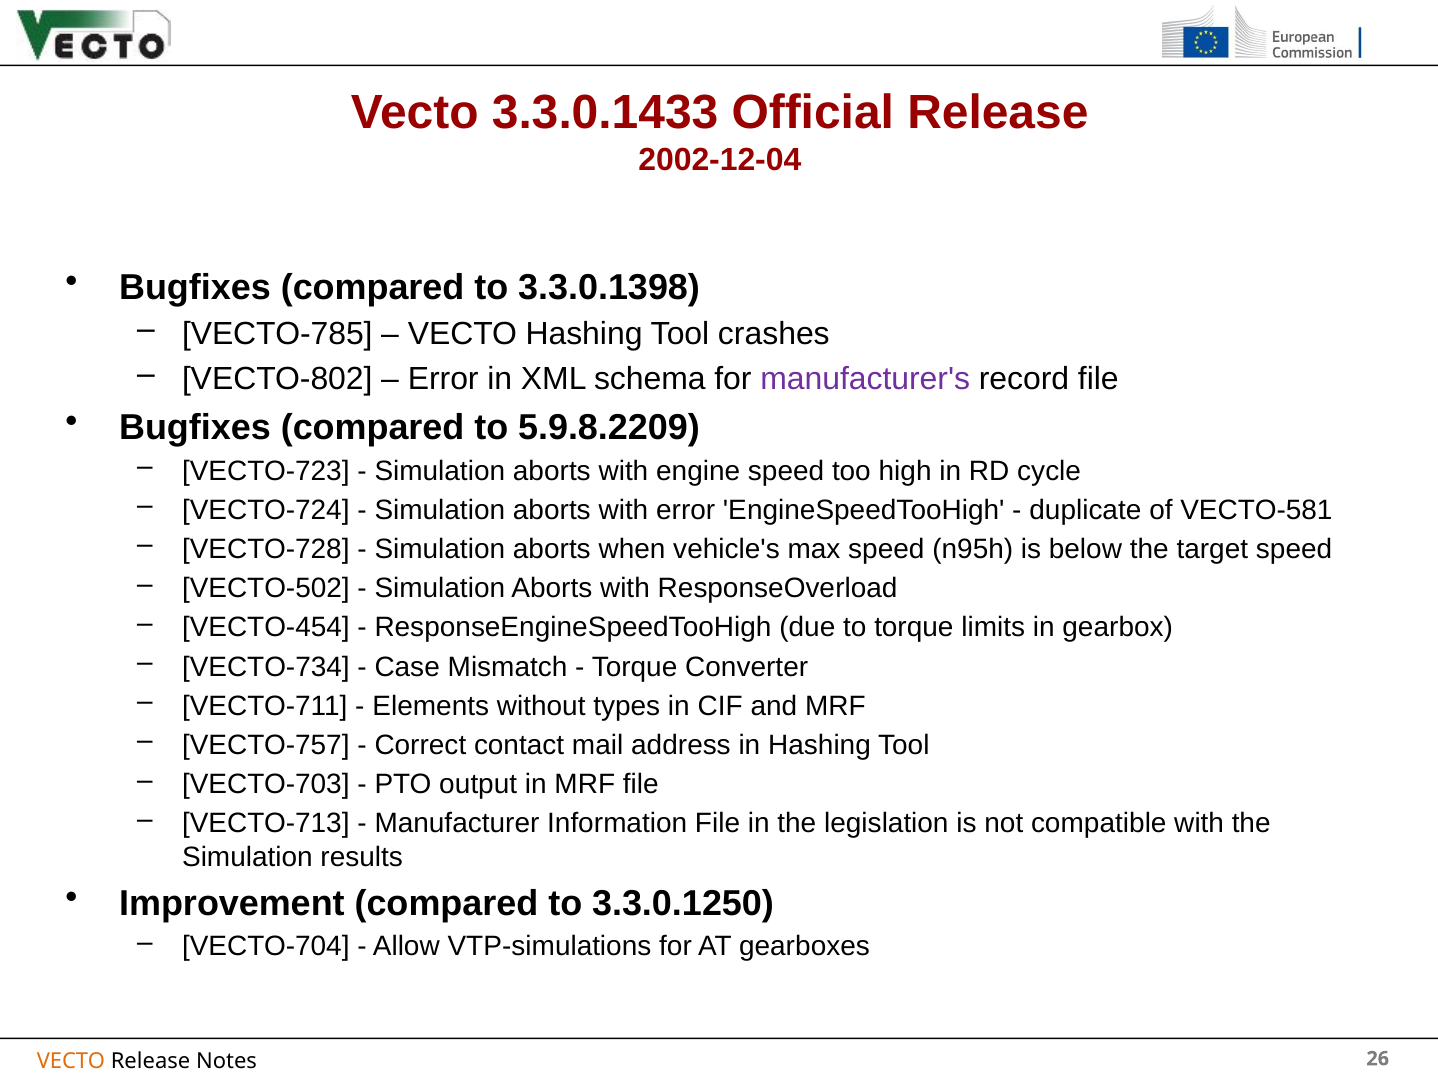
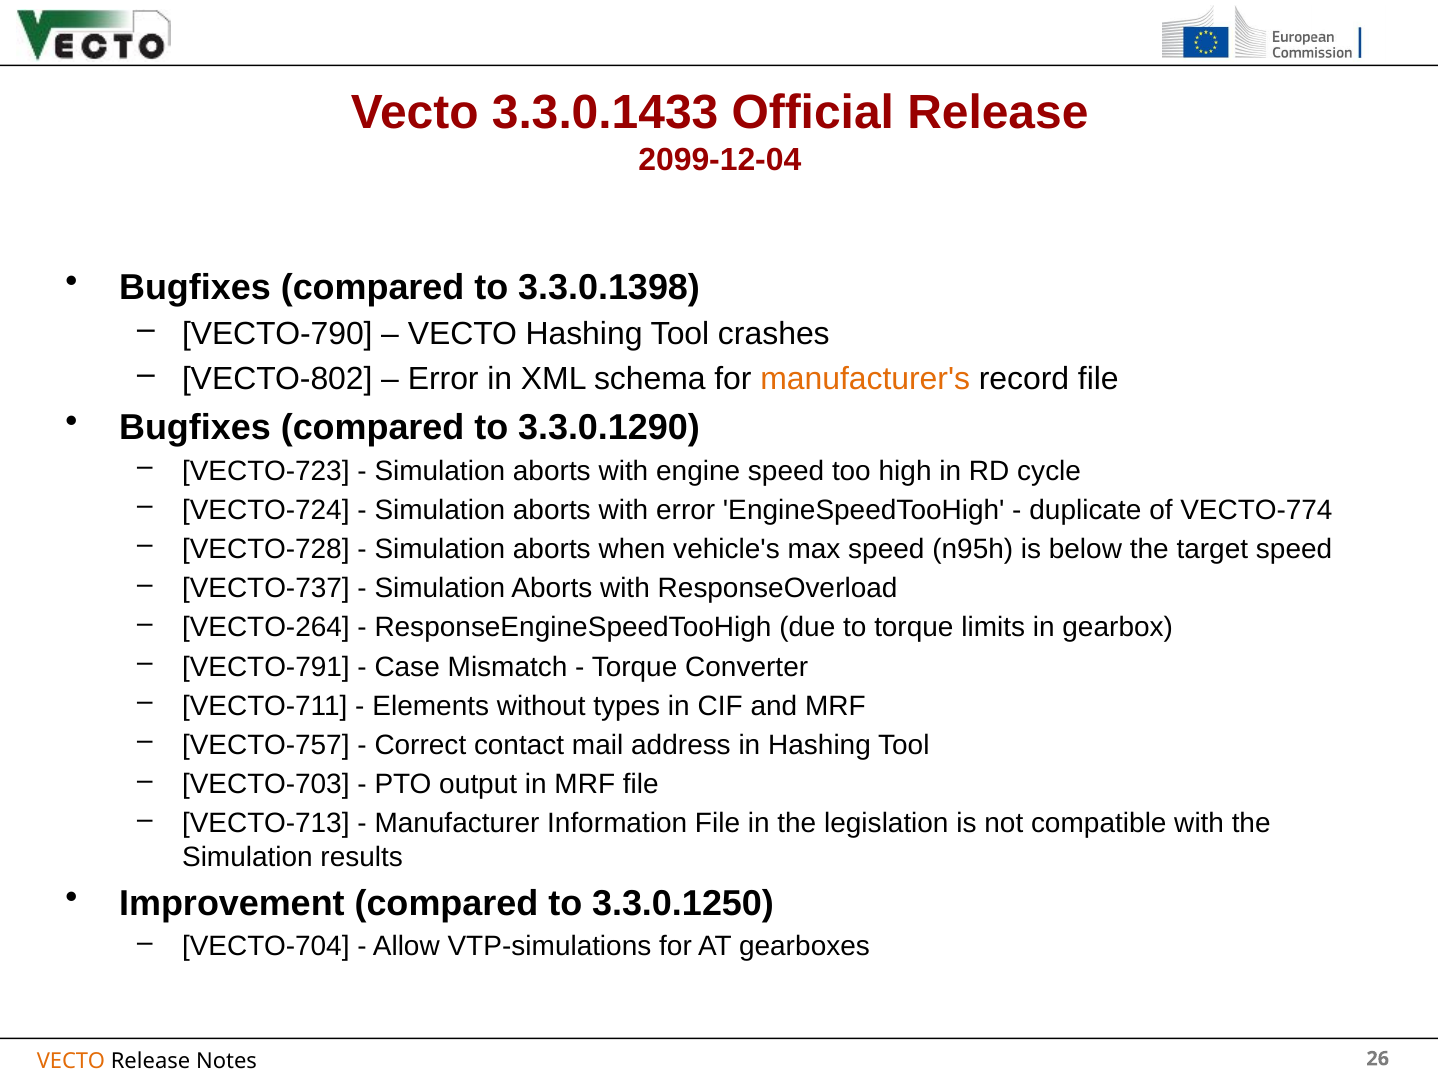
2002-12-04: 2002-12-04 -> 2099-12-04 (720, 159)
VECTO-785: VECTO-785 -> VECTO-790 (277, 334)
manufacturer's colour: purple -> orange (865, 379)
5.9.8.2209: 5.9.8.2209 -> 3.3.0.1290 (609, 427)
VECTO-581: VECTO-581 -> VECTO-774 (1256, 510)
VECTO-502: VECTO-502 -> VECTO-737 (266, 588)
VECTO-454: VECTO-454 -> VECTO-264 (266, 627)
VECTO-734: VECTO-734 -> VECTO-791 (266, 666)
